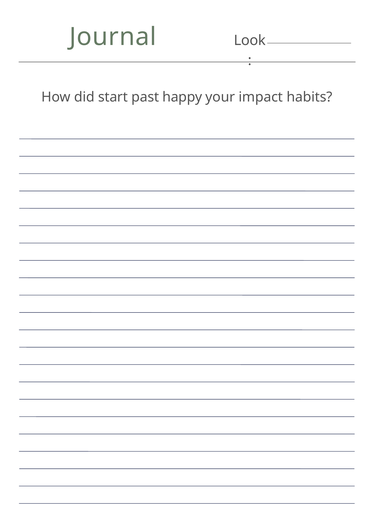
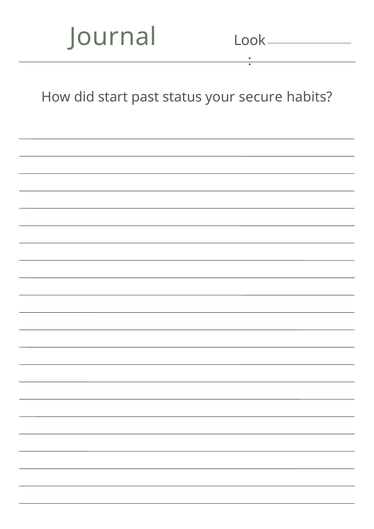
happy: happy -> status (182, 97)
impact: impact -> secure (261, 97)
